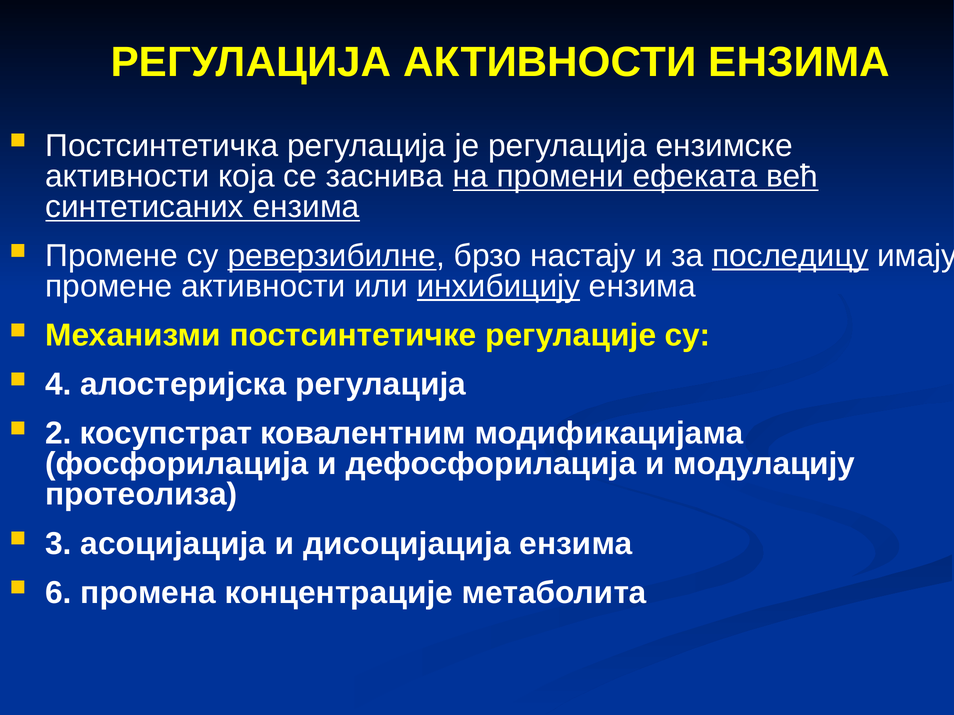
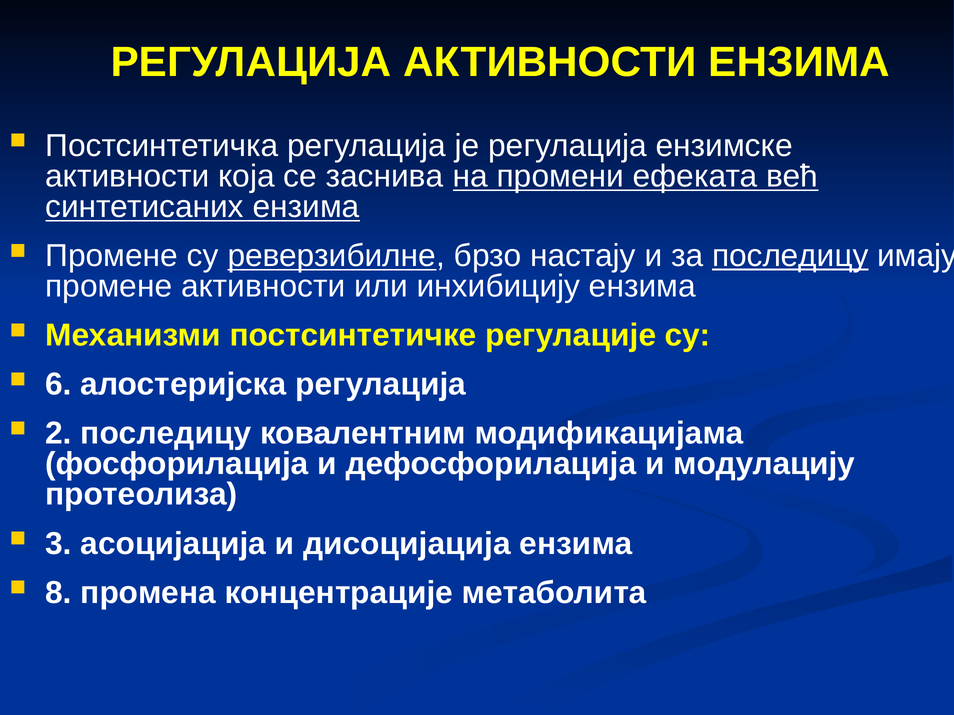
инхибицију underline: present -> none (498, 287)
4: 4 -> 6 (58, 385)
2 косупстрат: косупстрат -> последицу (166, 434)
6: 6 -> 8 (58, 593)
